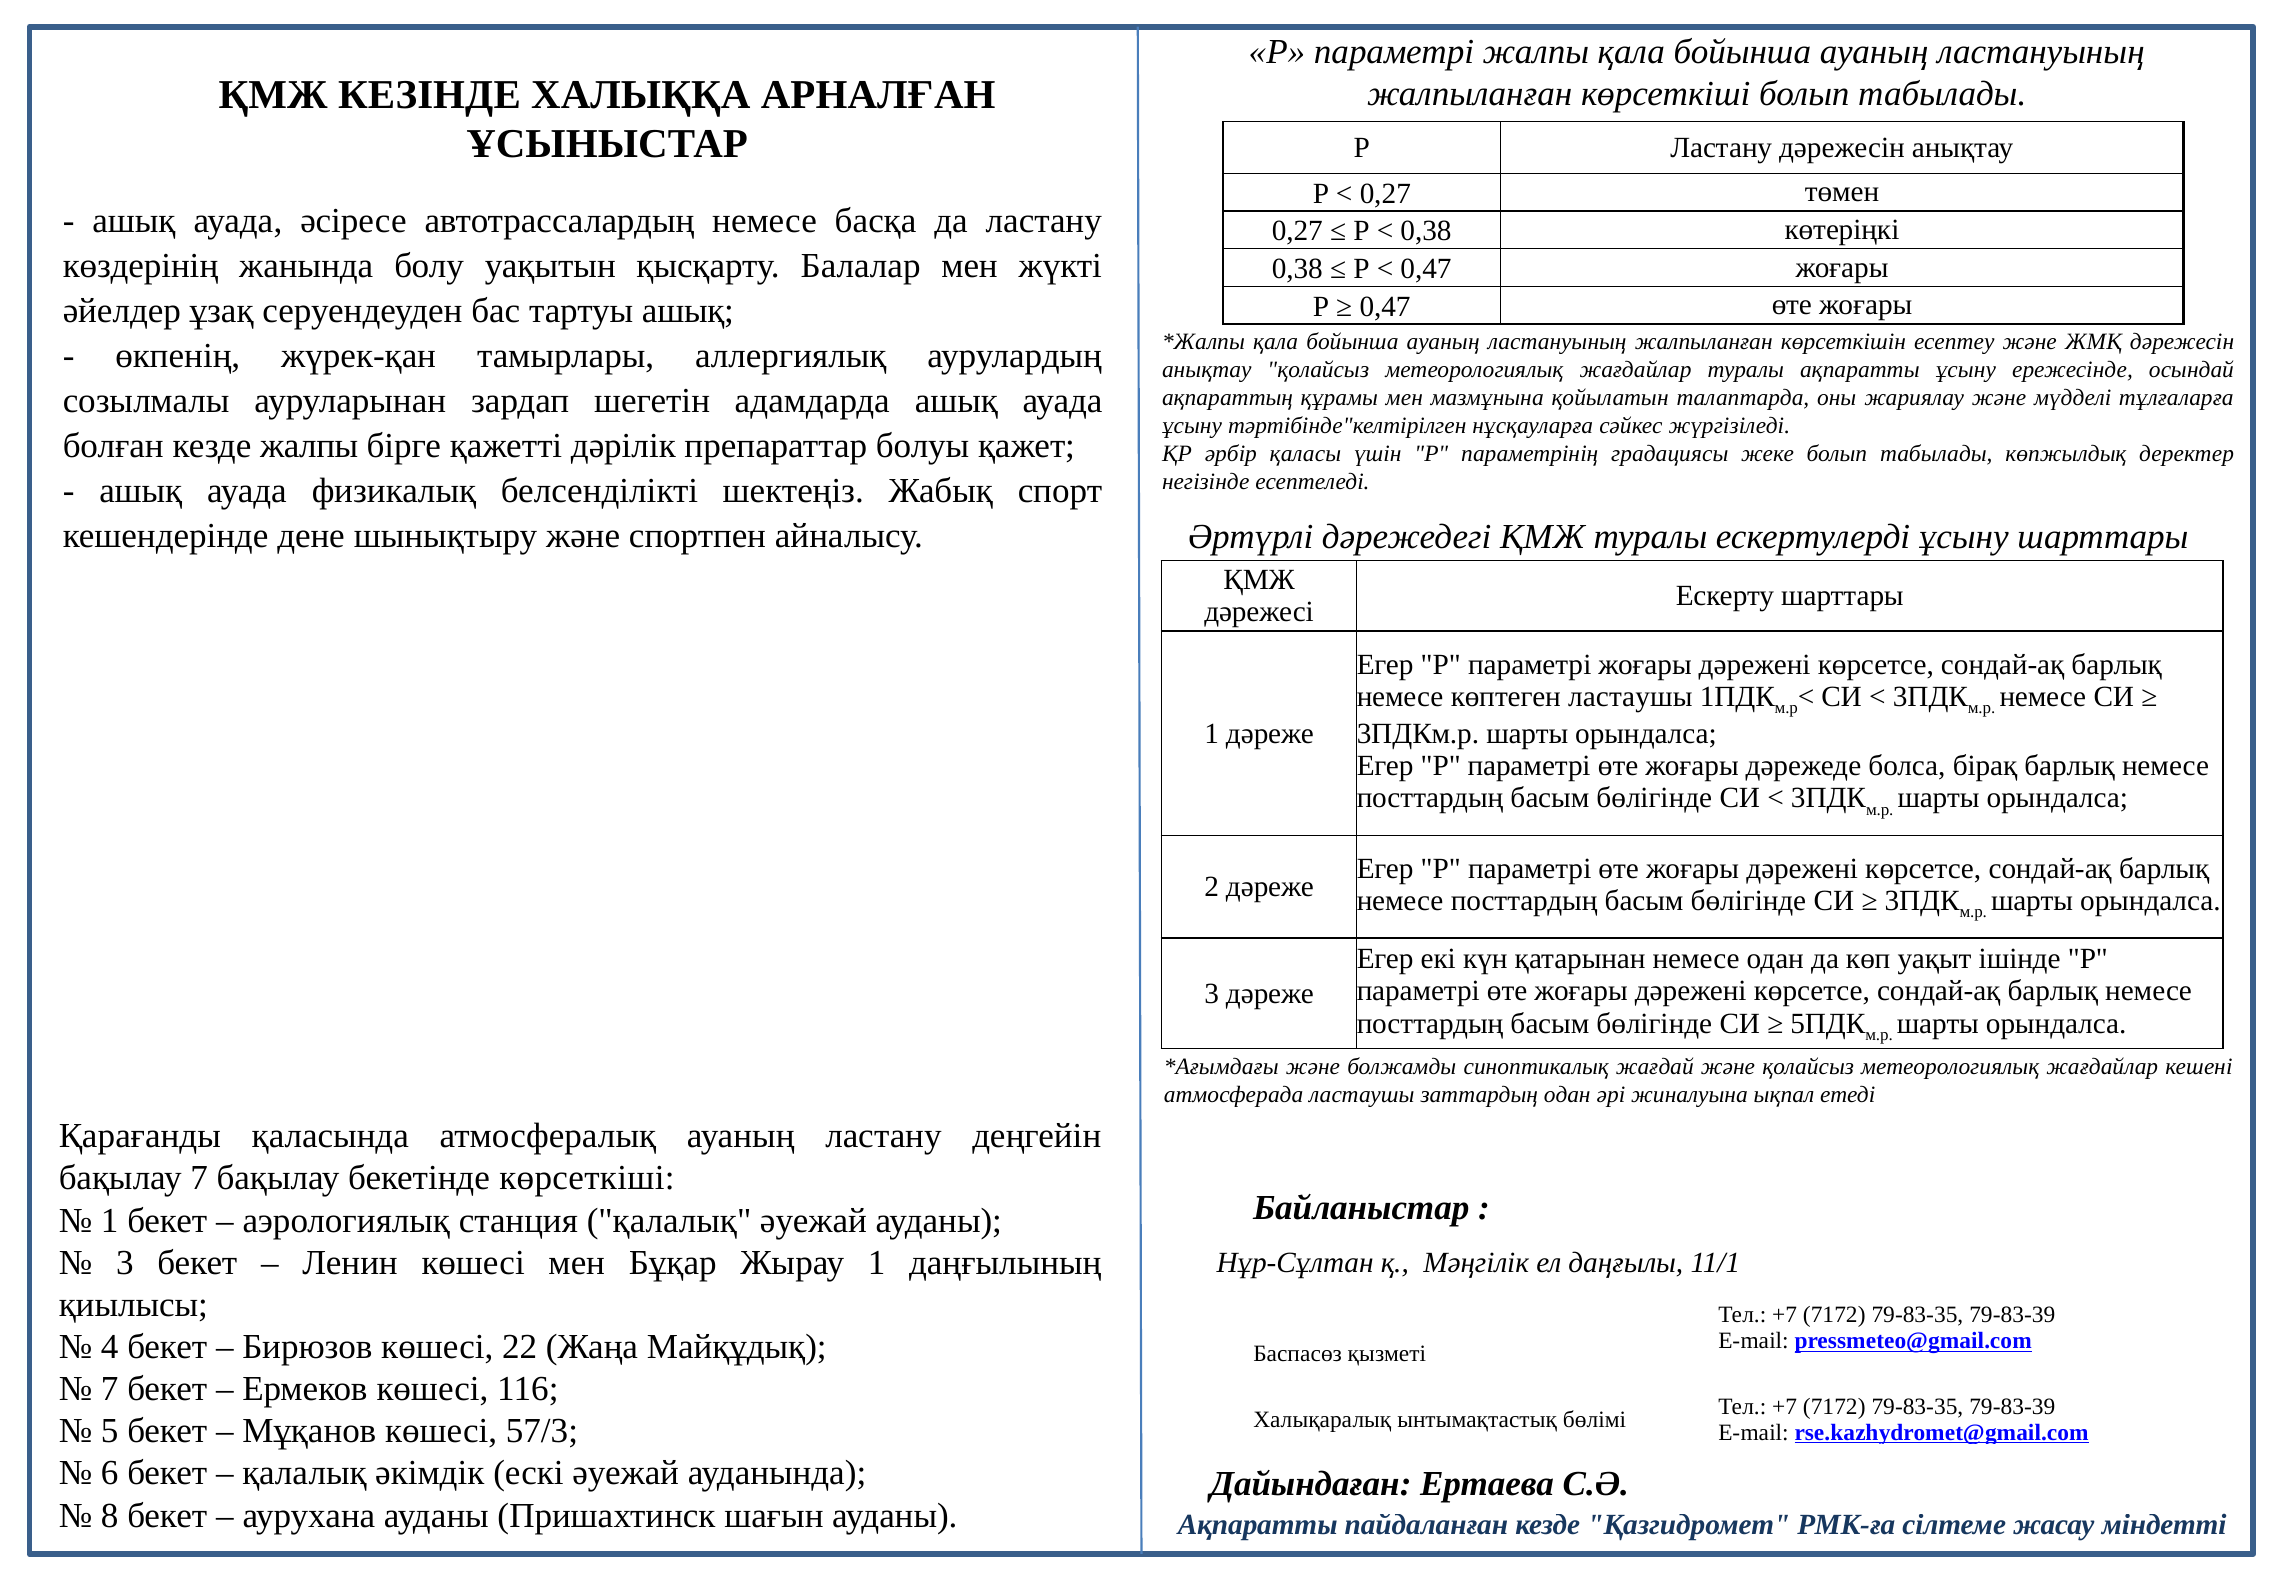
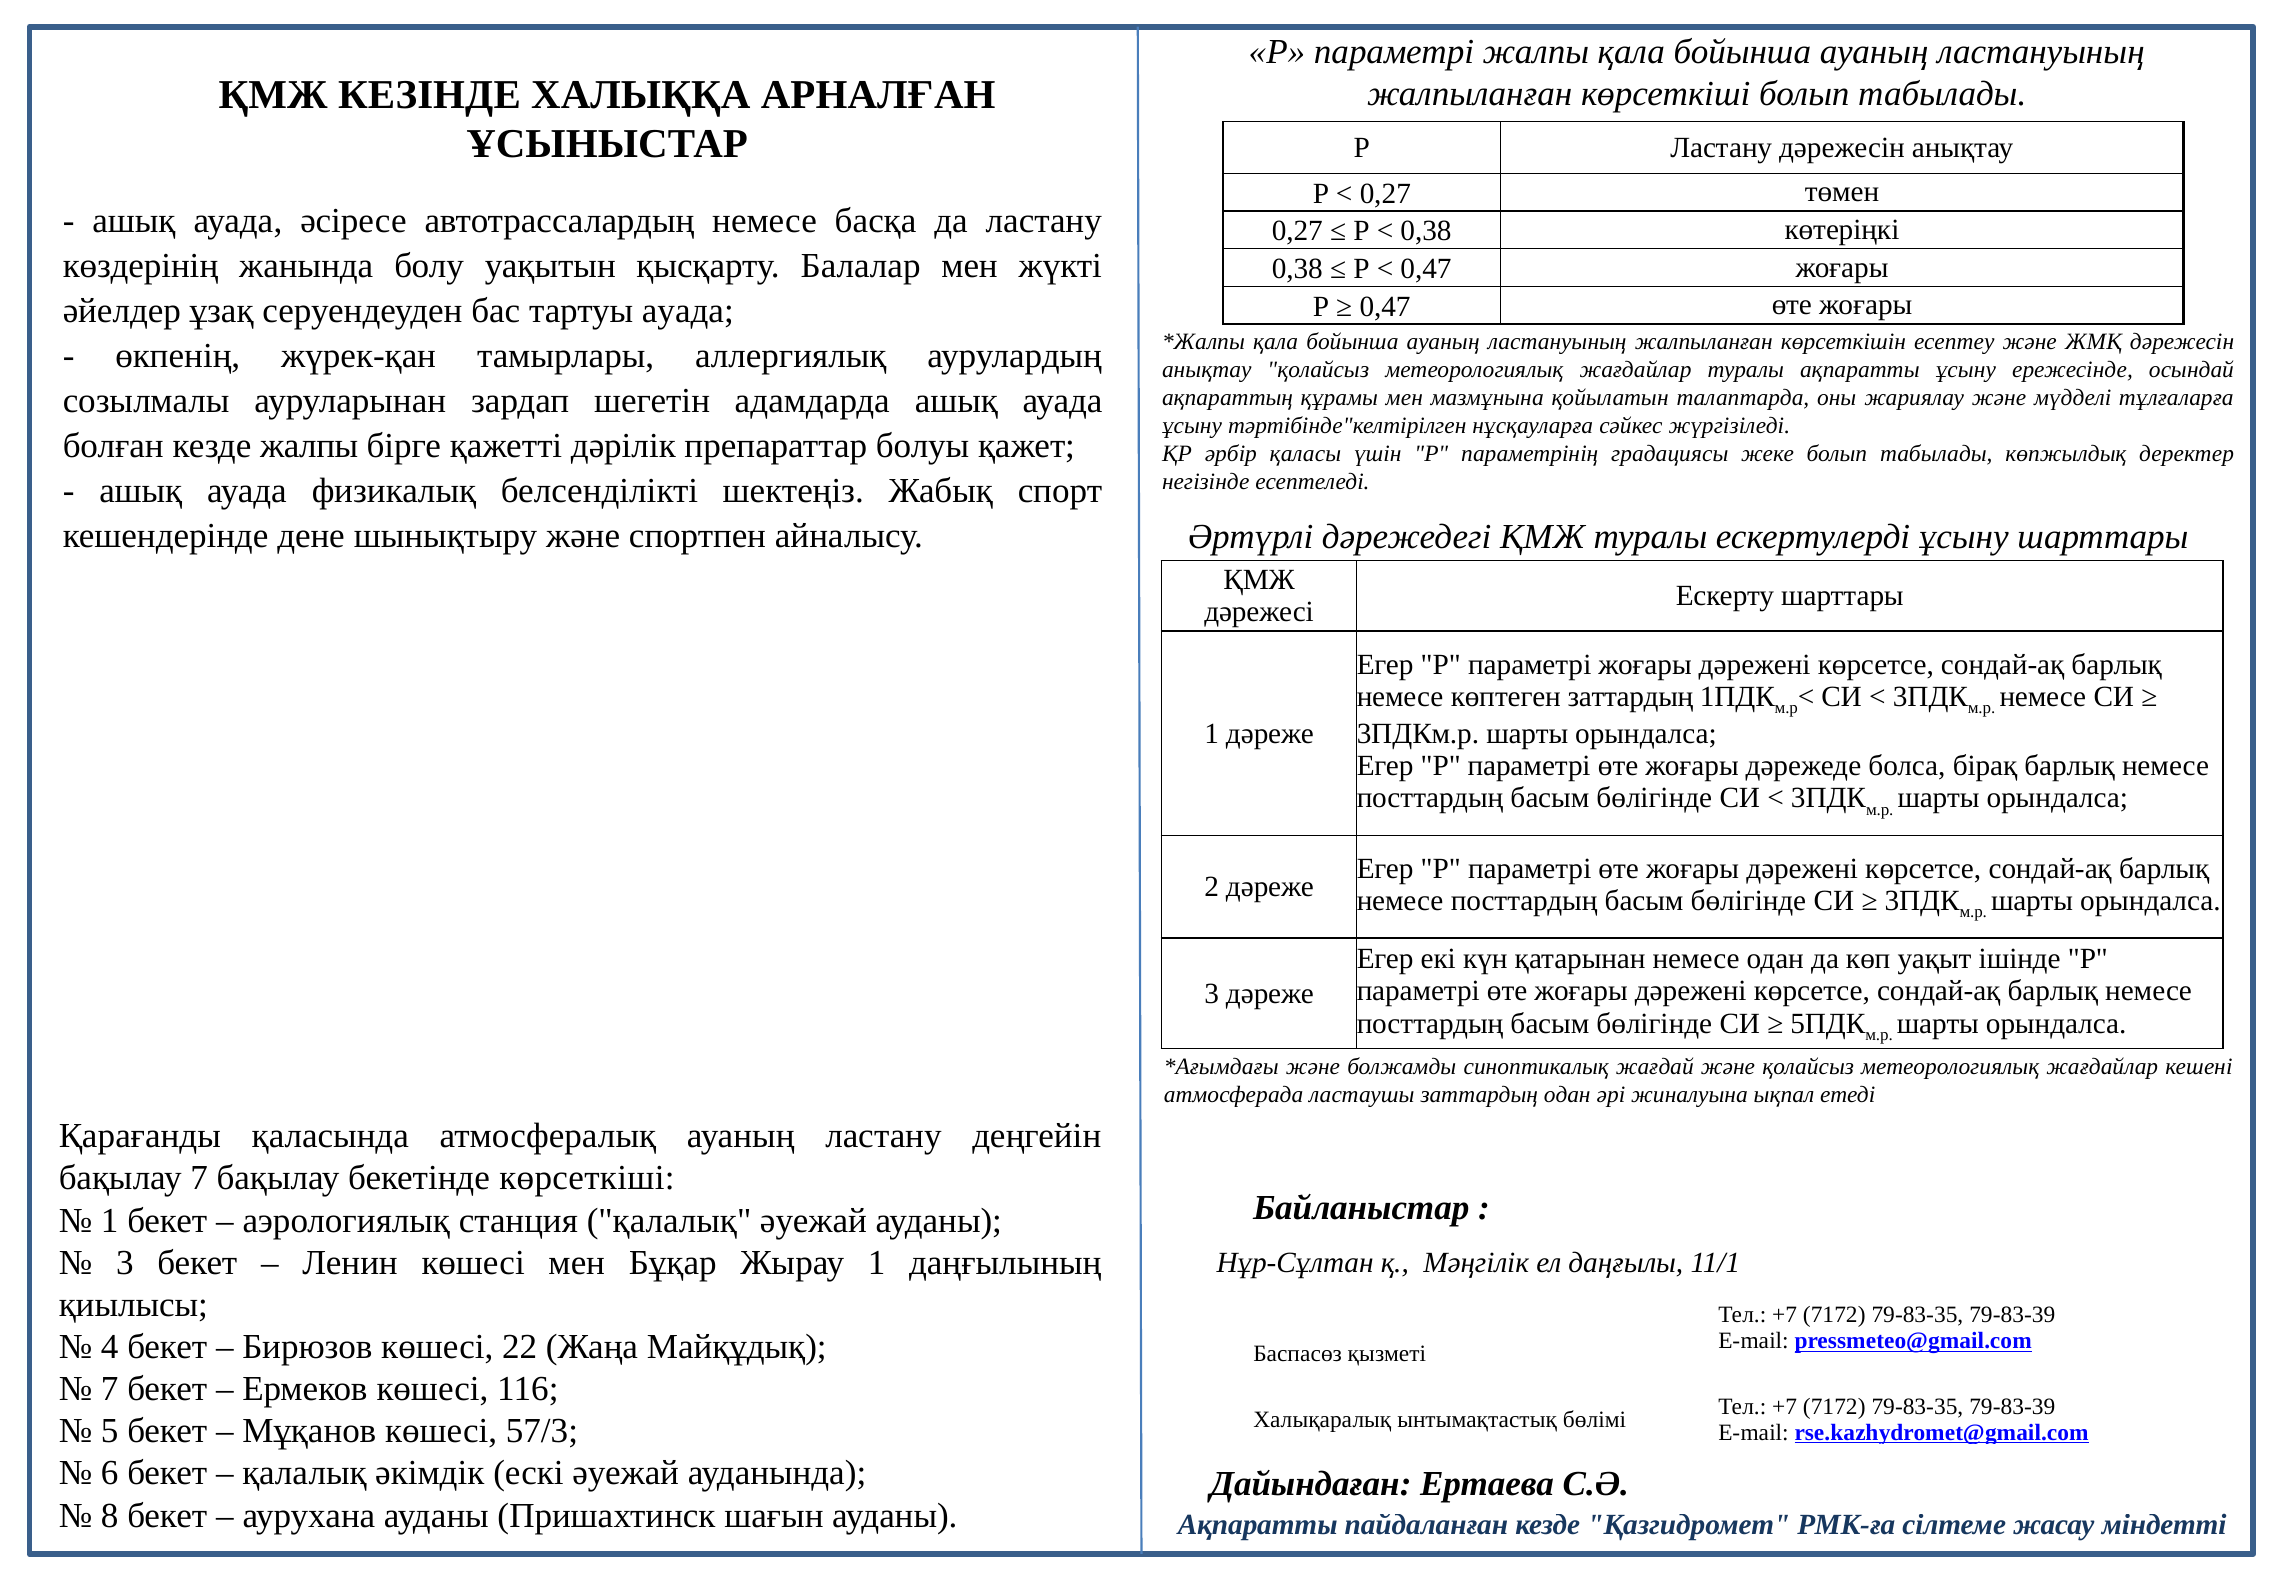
тартуы ашық: ашық -> ауада (688, 310)
көптеген ластаушы: ластаушы -> заттардың (1631, 696)
